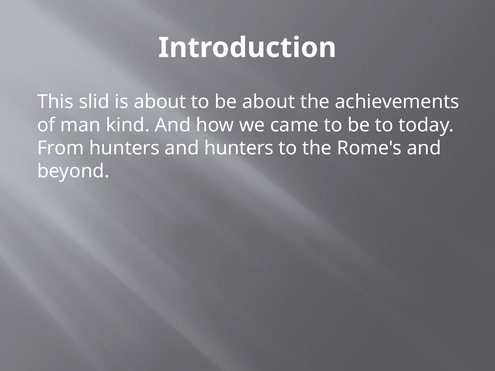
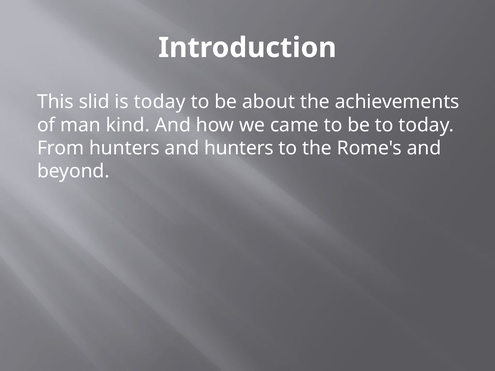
is about: about -> today (160, 102)
